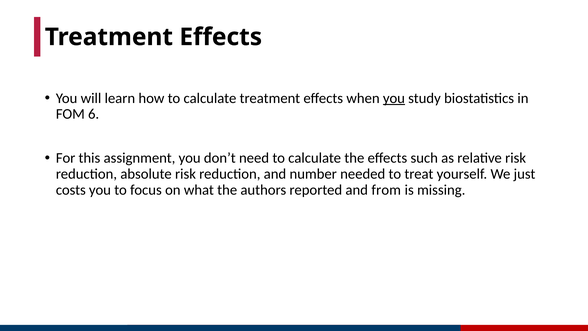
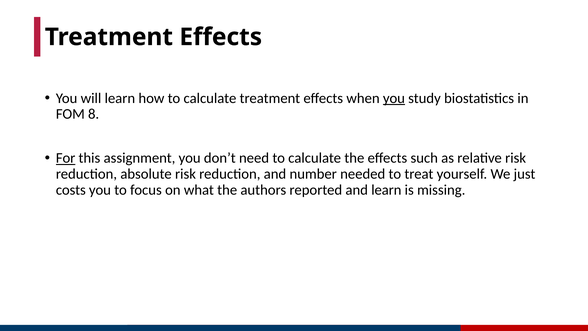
6: 6 -> 8 (94, 114)
For underline: none -> present (66, 158)
and from: from -> learn (386, 190)
